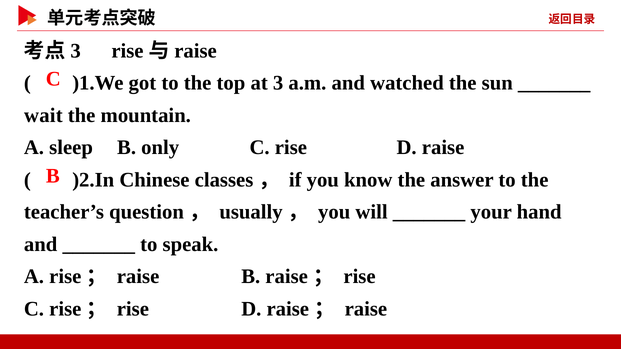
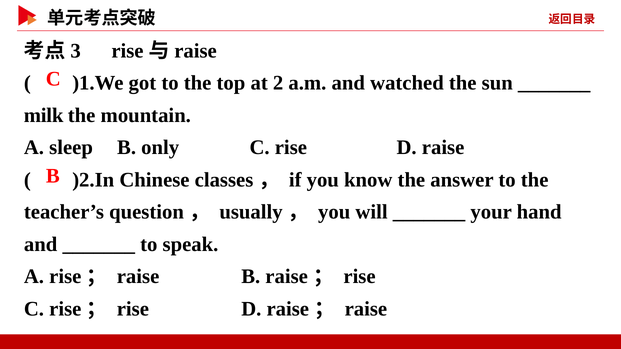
at 3: 3 -> 2 (278, 83)
wait: wait -> milk (44, 115)
